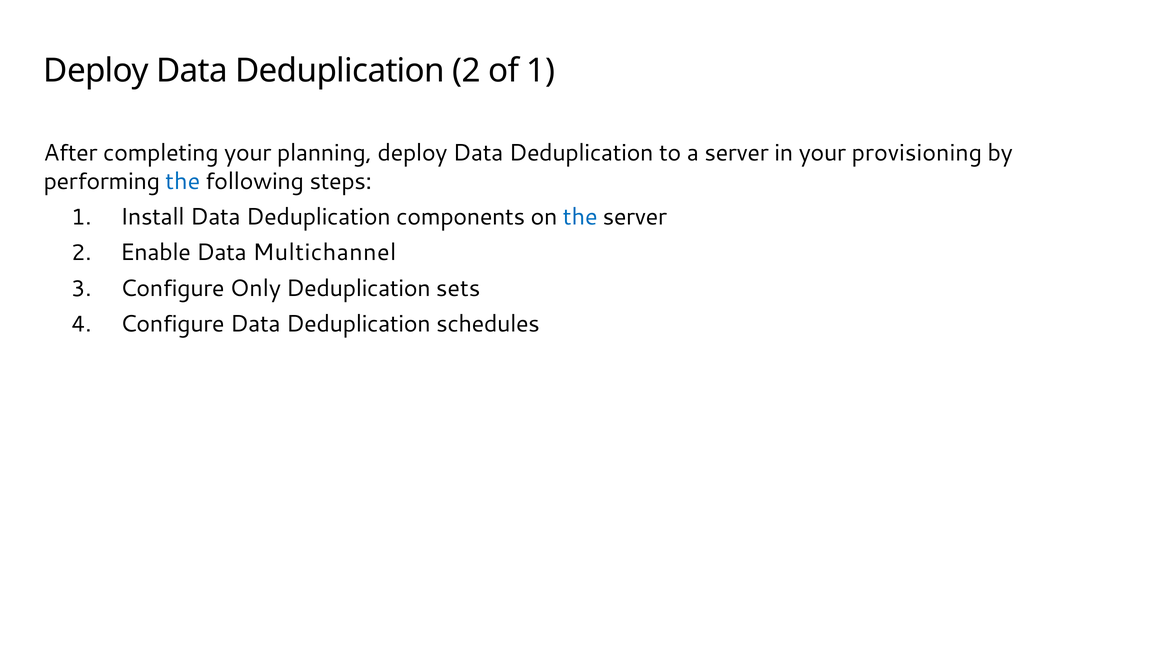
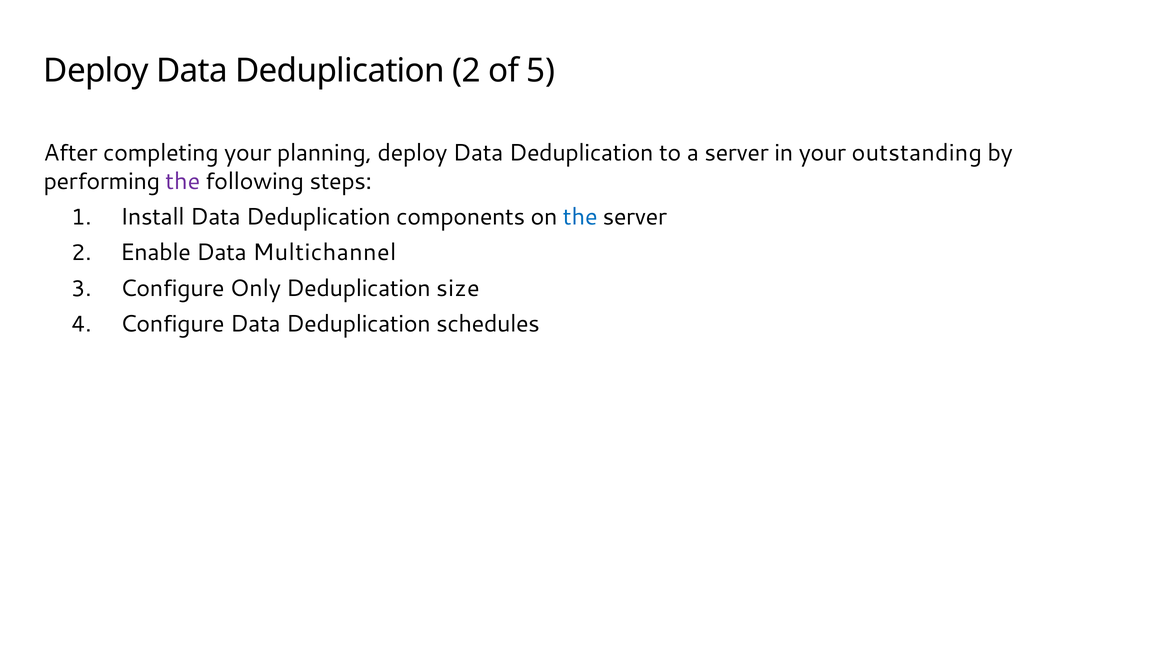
of 1: 1 -> 5 (541, 71)
provisioning: provisioning -> outstanding (917, 153)
the colour: blue -> purple (183, 181)
sets: sets -> size (458, 288)
